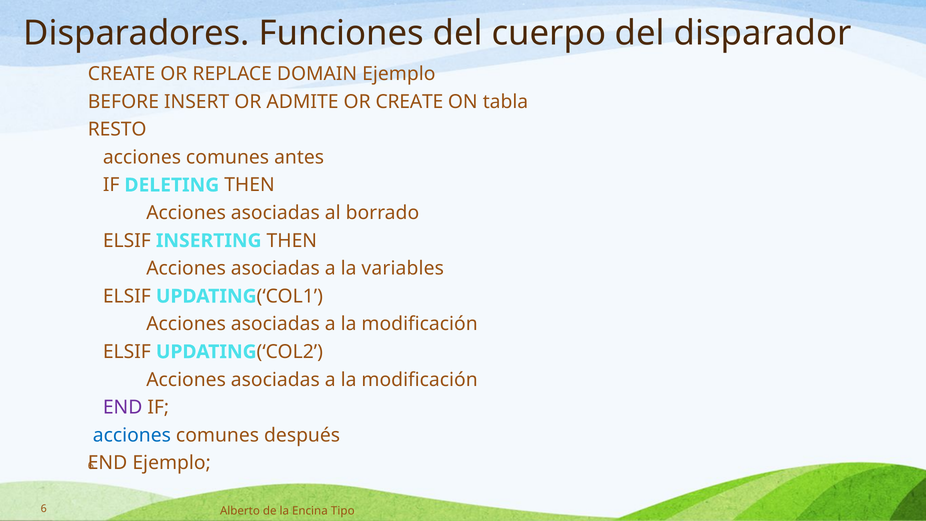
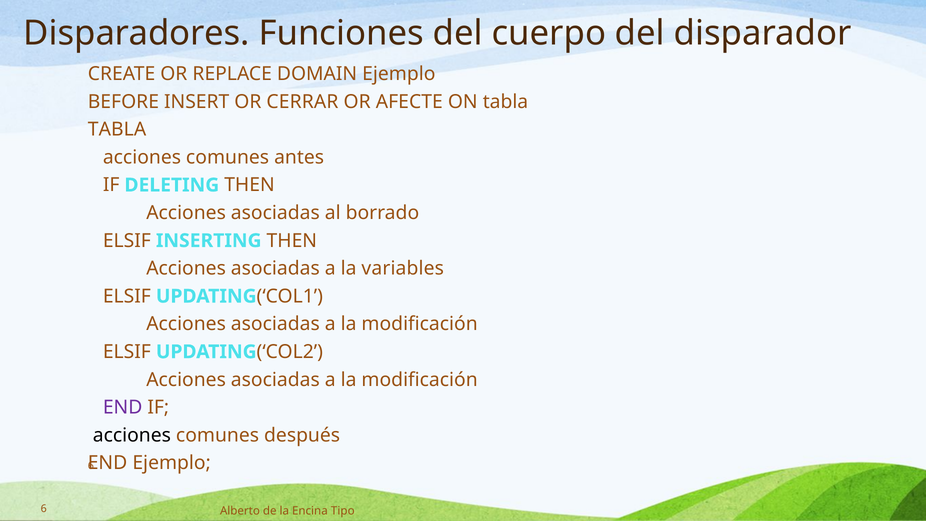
ADMITE: ADMITE -> CERRAR (302, 102)
OR CREATE: CREATE -> AFECTE (409, 102)
RESTO: RESTO -> TABLA (117, 130)
acciones colour: blue -> black (132, 435)
